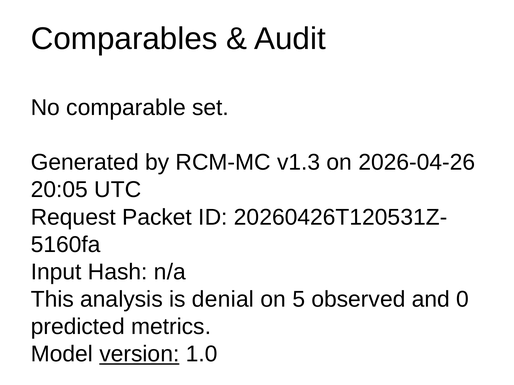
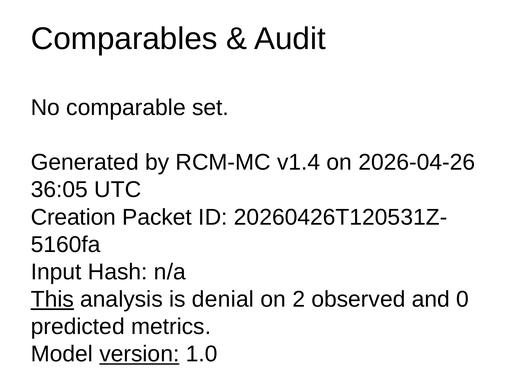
v1.3: v1.3 -> v1.4 (299, 163)
20:05: 20:05 -> 36:05 (59, 190)
Request: Request -> Creation (73, 217)
This underline: none -> present (52, 300)
5: 5 -> 2 (299, 300)
